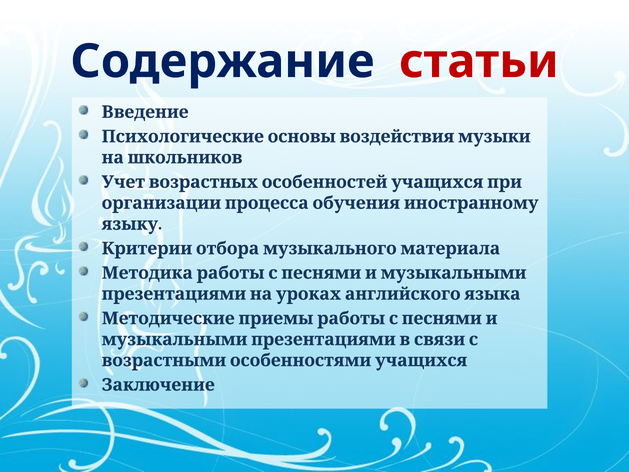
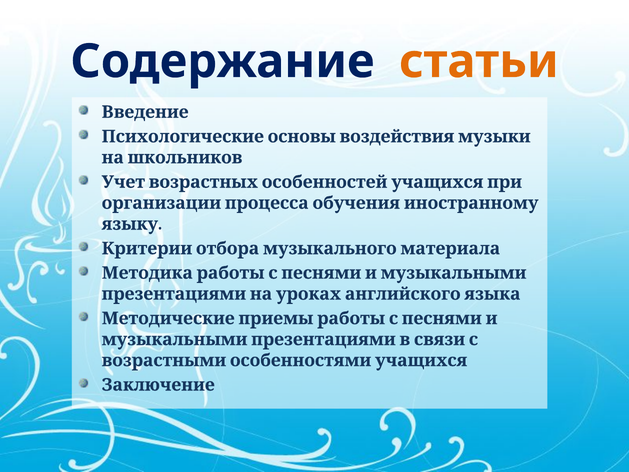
статьи colour: red -> orange (479, 61)
